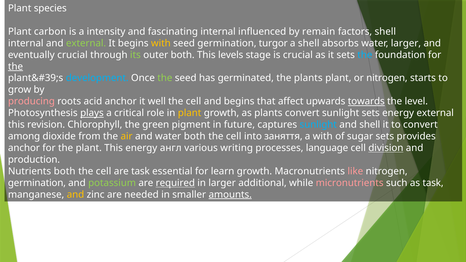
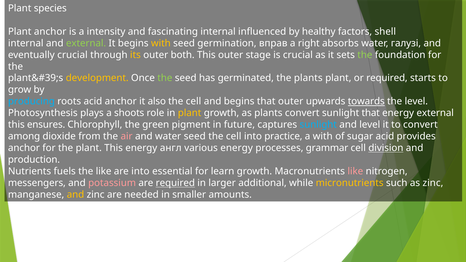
Plant carbon: carbon -> anchor (50, 32)
remain: remain -> healthy (319, 32)
turgor: turgor -> вправ (273, 43)
a shell: shell -> right (309, 43)
water larger: larger -> галузі (406, 43)
its colour: light green -> yellow (135, 55)
This levels: levels -> outer (231, 55)
the colour: light blue -> light green (365, 55)
the underline: present -> none (15, 67)
development colour: light blue -> yellow (97, 78)
or nitrogen: nitrogen -> required (387, 78)
producing colour: pink -> light blue (31, 101)
well: well -> also (157, 101)
that affect: affect -> outer (291, 101)
plays underline: present -> none (92, 113)
critical: critical -> shoots (129, 113)
sunlight sets: sets -> that (371, 113)
revision: revision -> ensures (46, 125)
and shell: shell -> level (370, 125)
air colour: yellow -> pink (127, 136)
water both: both -> seed (195, 136)
заняття: заняття -> practice (283, 136)
sugar sets: sets -> acid (385, 136)
various writing: writing -> energy (237, 148)
language: language -> grammar (327, 148)
Nutrients both: both -> fuels (65, 171)
cell: cell -> like (104, 171)
are task: task -> into (140, 171)
germination: germination -> messengers (37, 183)
potassium colour: light green -> pink (112, 183)
micronutrients colour: pink -> yellow (350, 183)
as task: task -> zinc (433, 183)
amounts underline: present -> none (230, 195)
